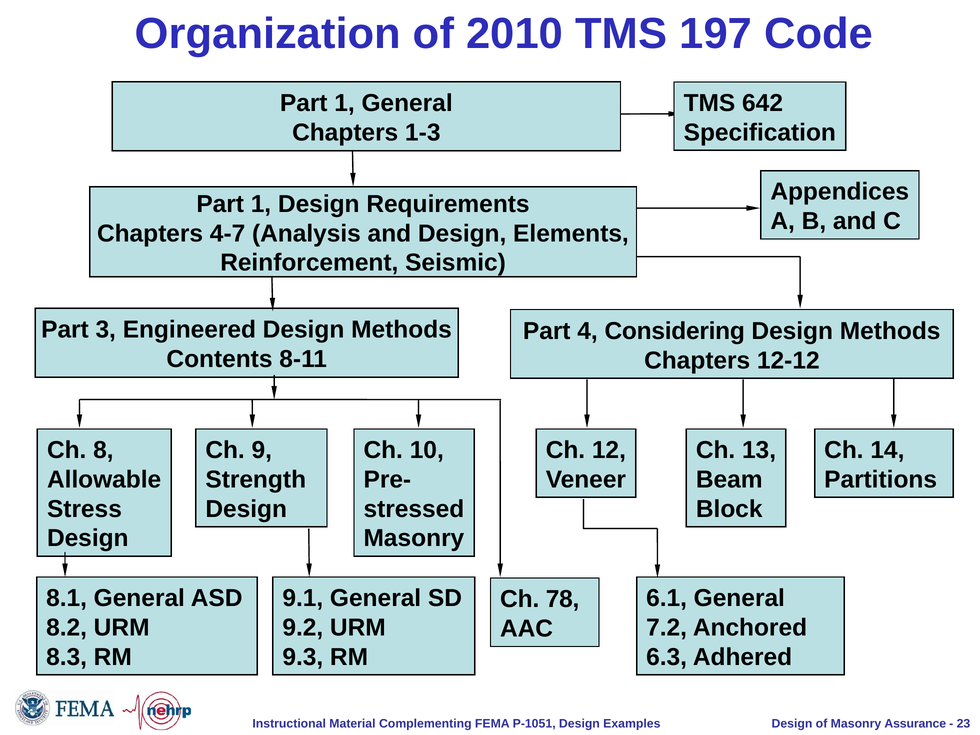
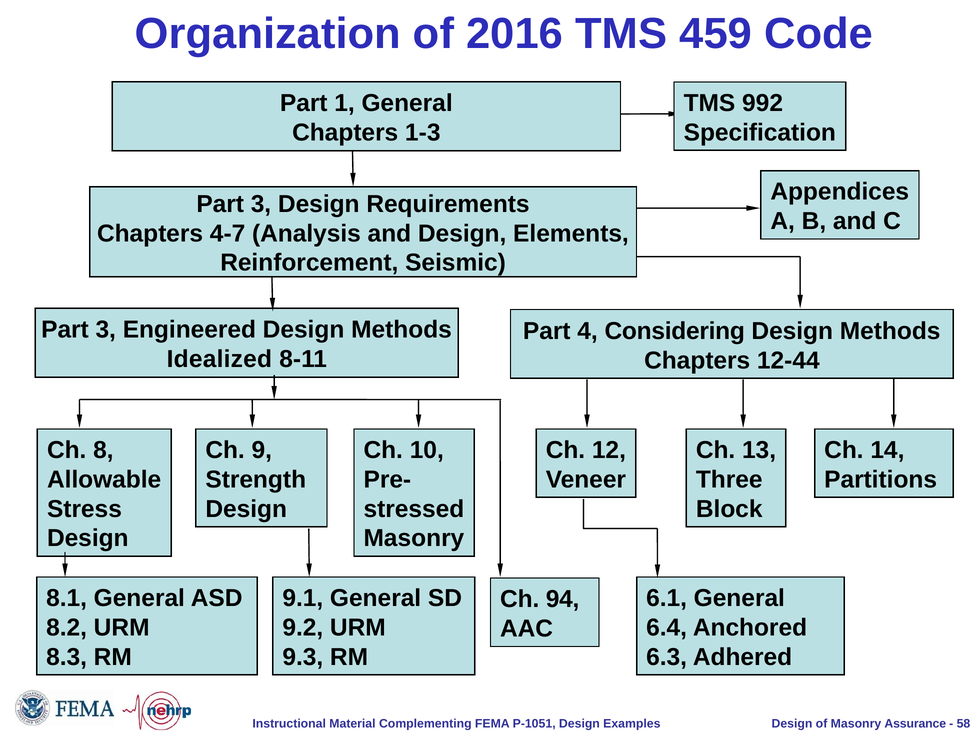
2010: 2010 -> 2016 (515, 34)
197: 197 -> 459 (716, 34)
642: 642 -> 992 (763, 103)
1: 1 -> 3 (261, 204)
Contents: Contents -> Idealized (219, 359)
12-12: 12-12 -> 12-44 (788, 360)
Beam: Beam -> Three (729, 480)
78: 78 -> 94 (563, 599)
7.2: 7.2 -> 6.4 (667, 628)
23: 23 -> 58 (963, 724)
